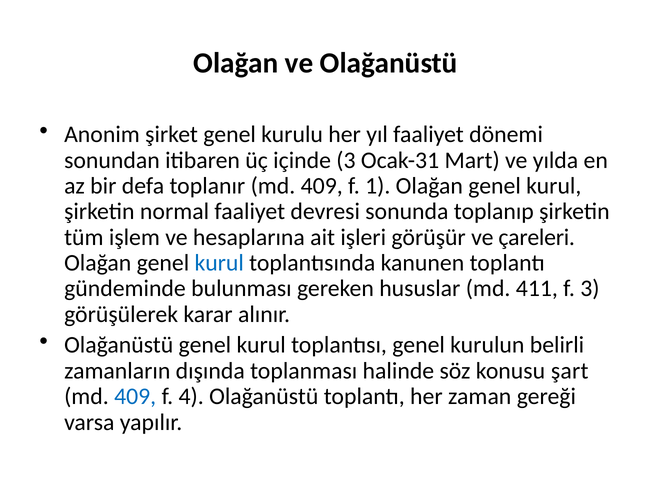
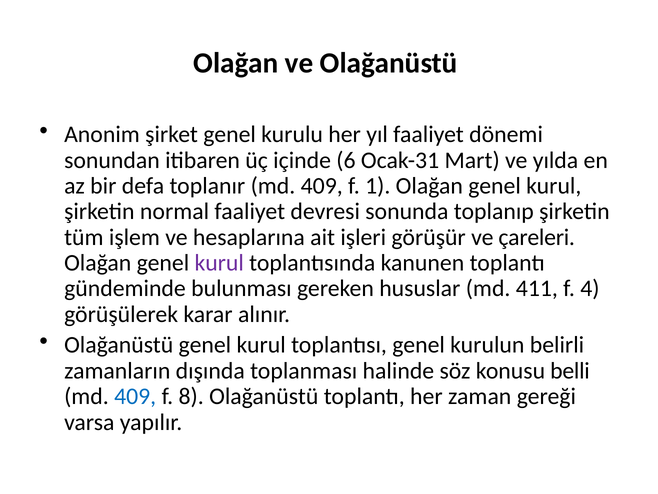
içinde 3: 3 -> 6 (346, 160)
kurul colour: blue -> purple (219, 263)
f 3: 3 -> 4 (590, 288)
şart: şart -> belli (570, 370)
4: 4 -> 8 (191, 396)
